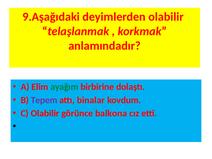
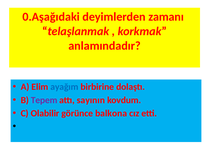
9.Aşağıdaki: 9.Aşağıdaki -> 0.Aşağıdaki (51, 17)
deyimlerden olabilir: olabilir -> zamanı (166, 17)
ayağım colour: green -> blue (64, 87)
binalar: binalar -> sayının (91, 100)
